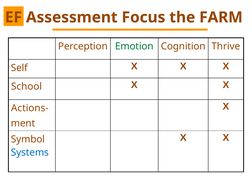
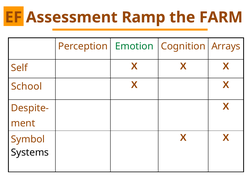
Focus: Focus -> Ramp (144, 17)
Thrive: Thrive -> Arrays (226, 46)
Actions-: Actions- -> Despite- (30, 108)
Systems colour: blue -> black (30, 153)
